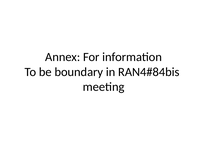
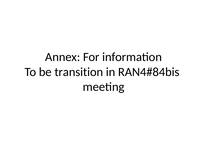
boundary: boundary -> transition (79, 72)
